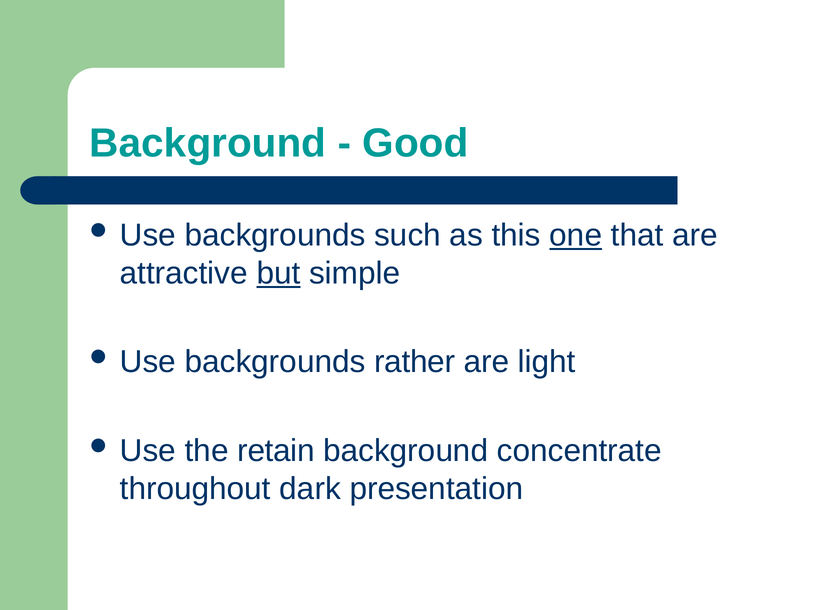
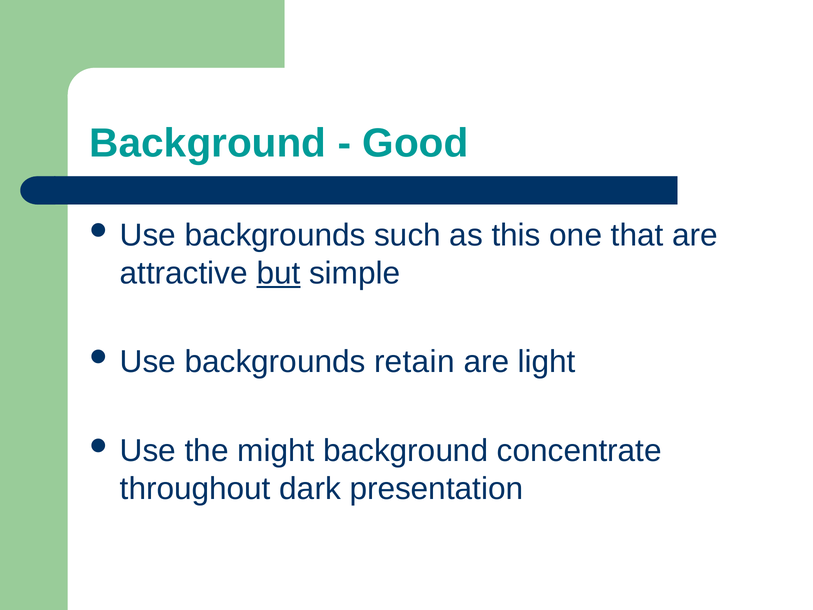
one underline: present -> none (576, 235)
rather: rather -> retain (414, 362)
retain: retain -> might (276, 450)
